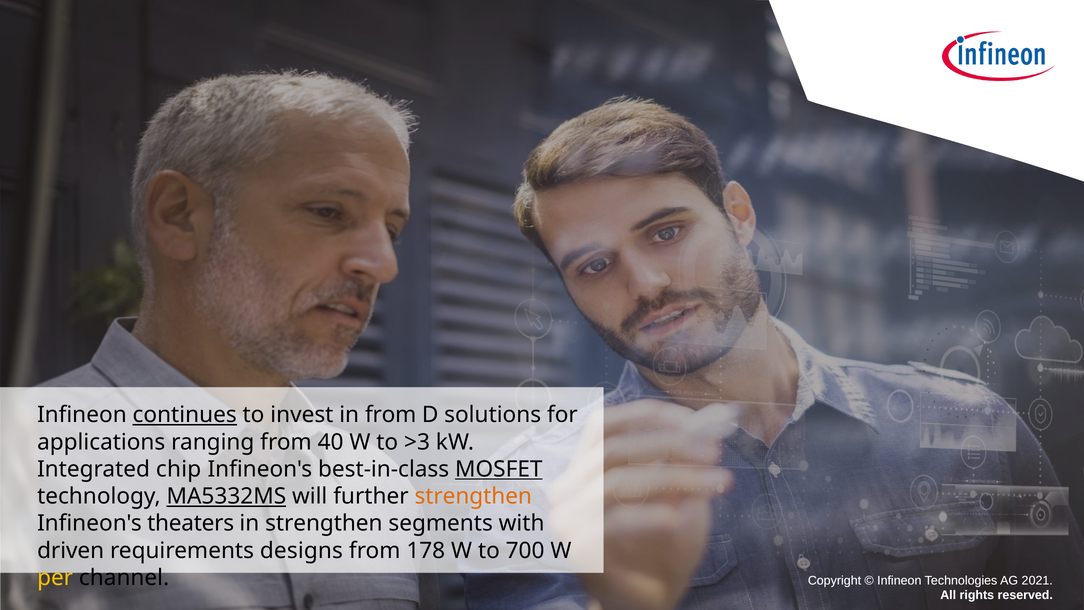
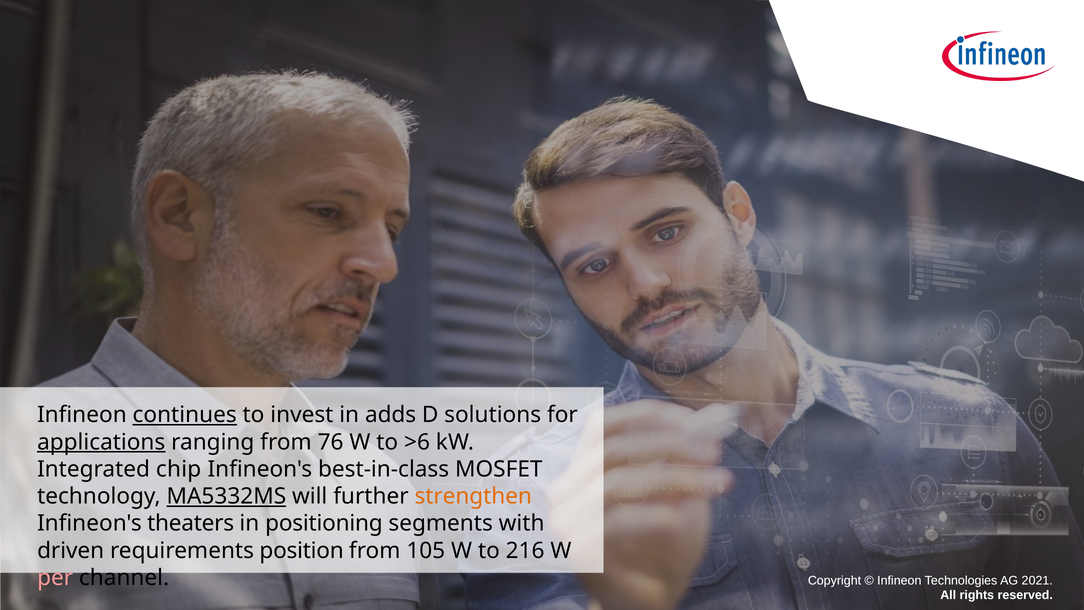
in from: from -> adds (391, 415)
applications underline: none -> present (101, 442)
40: 40 -> 76 (331, 442)
>3: >3 -> >6 (417, 442)
MOSFET underline: present -> none (499, 469)
in strengthen: strengthen -> positioning (324, 523)
designs: designs -> position (302, 550)
178: 178 -> 105 (426, 550)
700: 700 -> 216 (525, 550)
per colour: yellow -> pink (55, 578)
